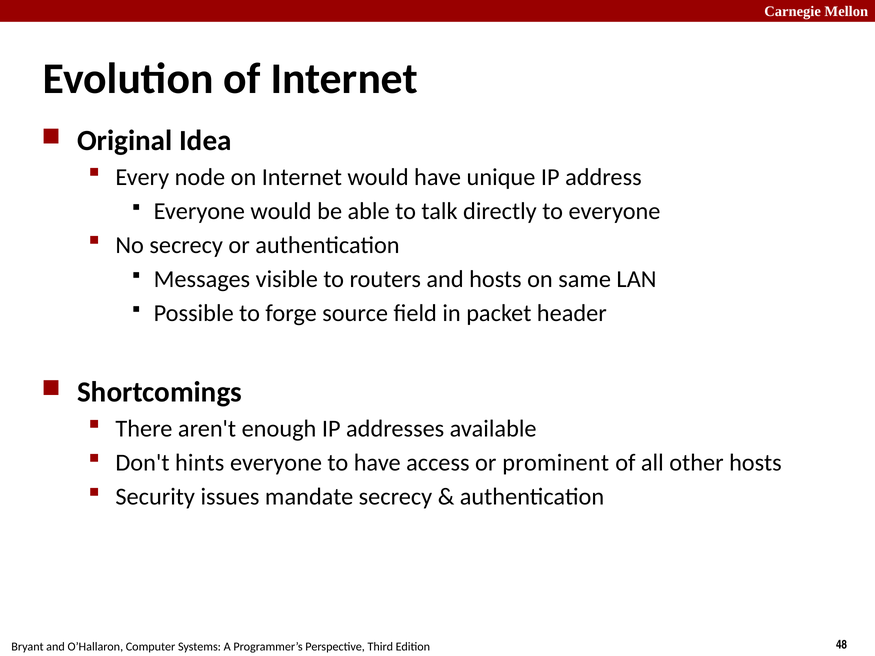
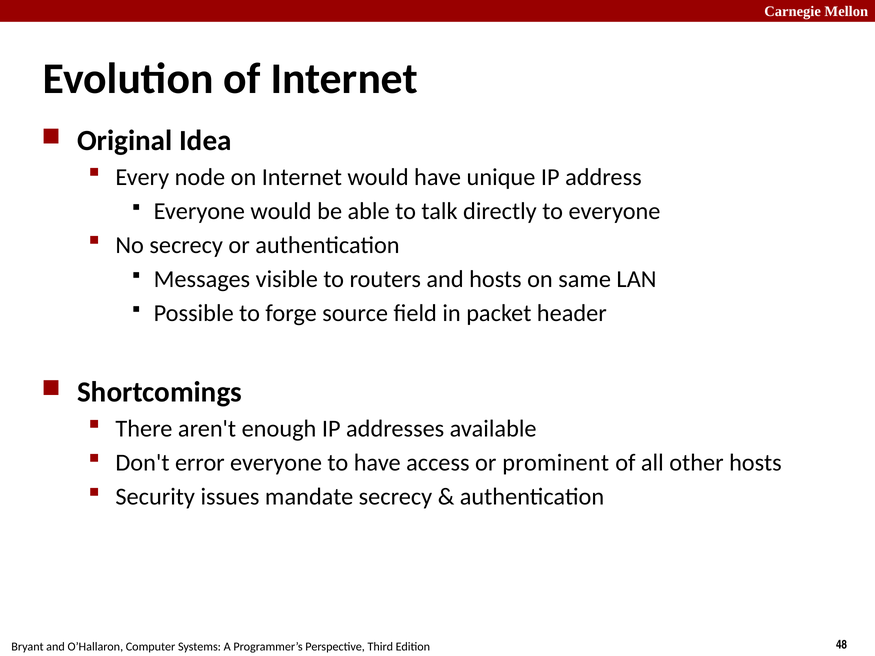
hints: hints -> error (200, 463)
